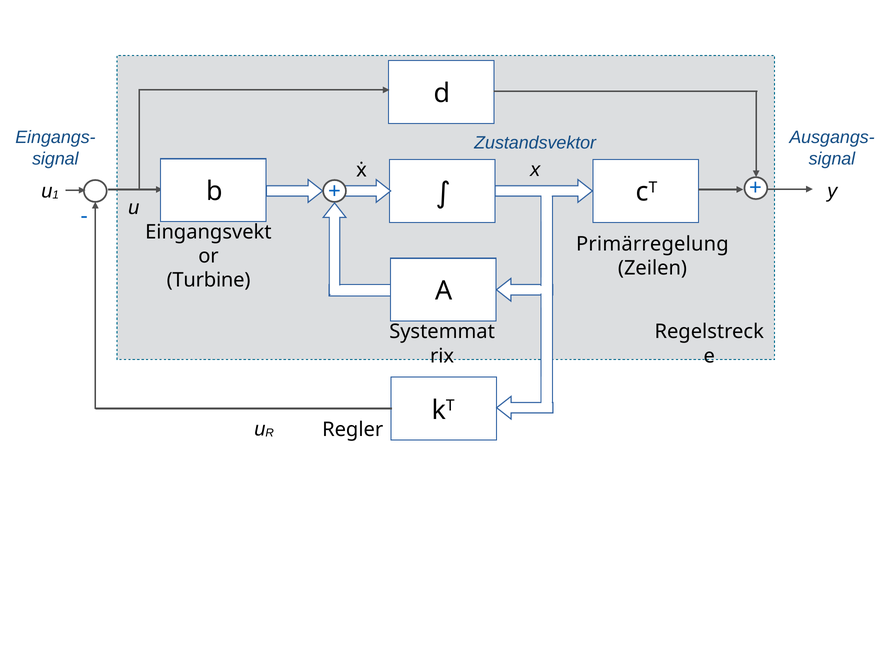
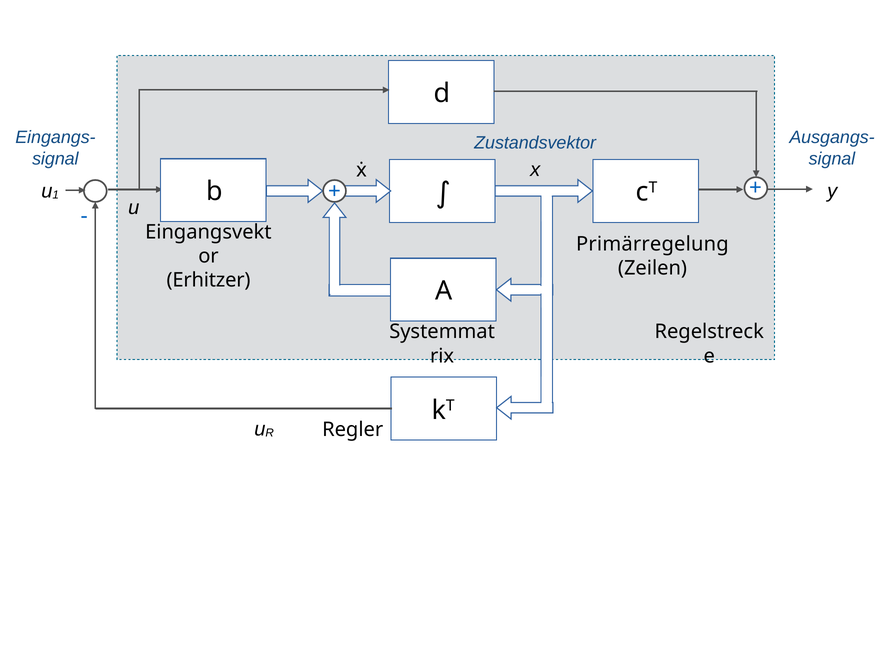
Turbine: Turbine -> Erhitzer (209, 280)
